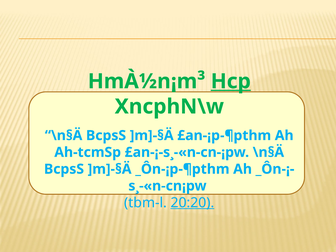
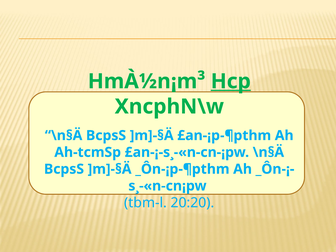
20:20 underline: present -> none (192, 203)
